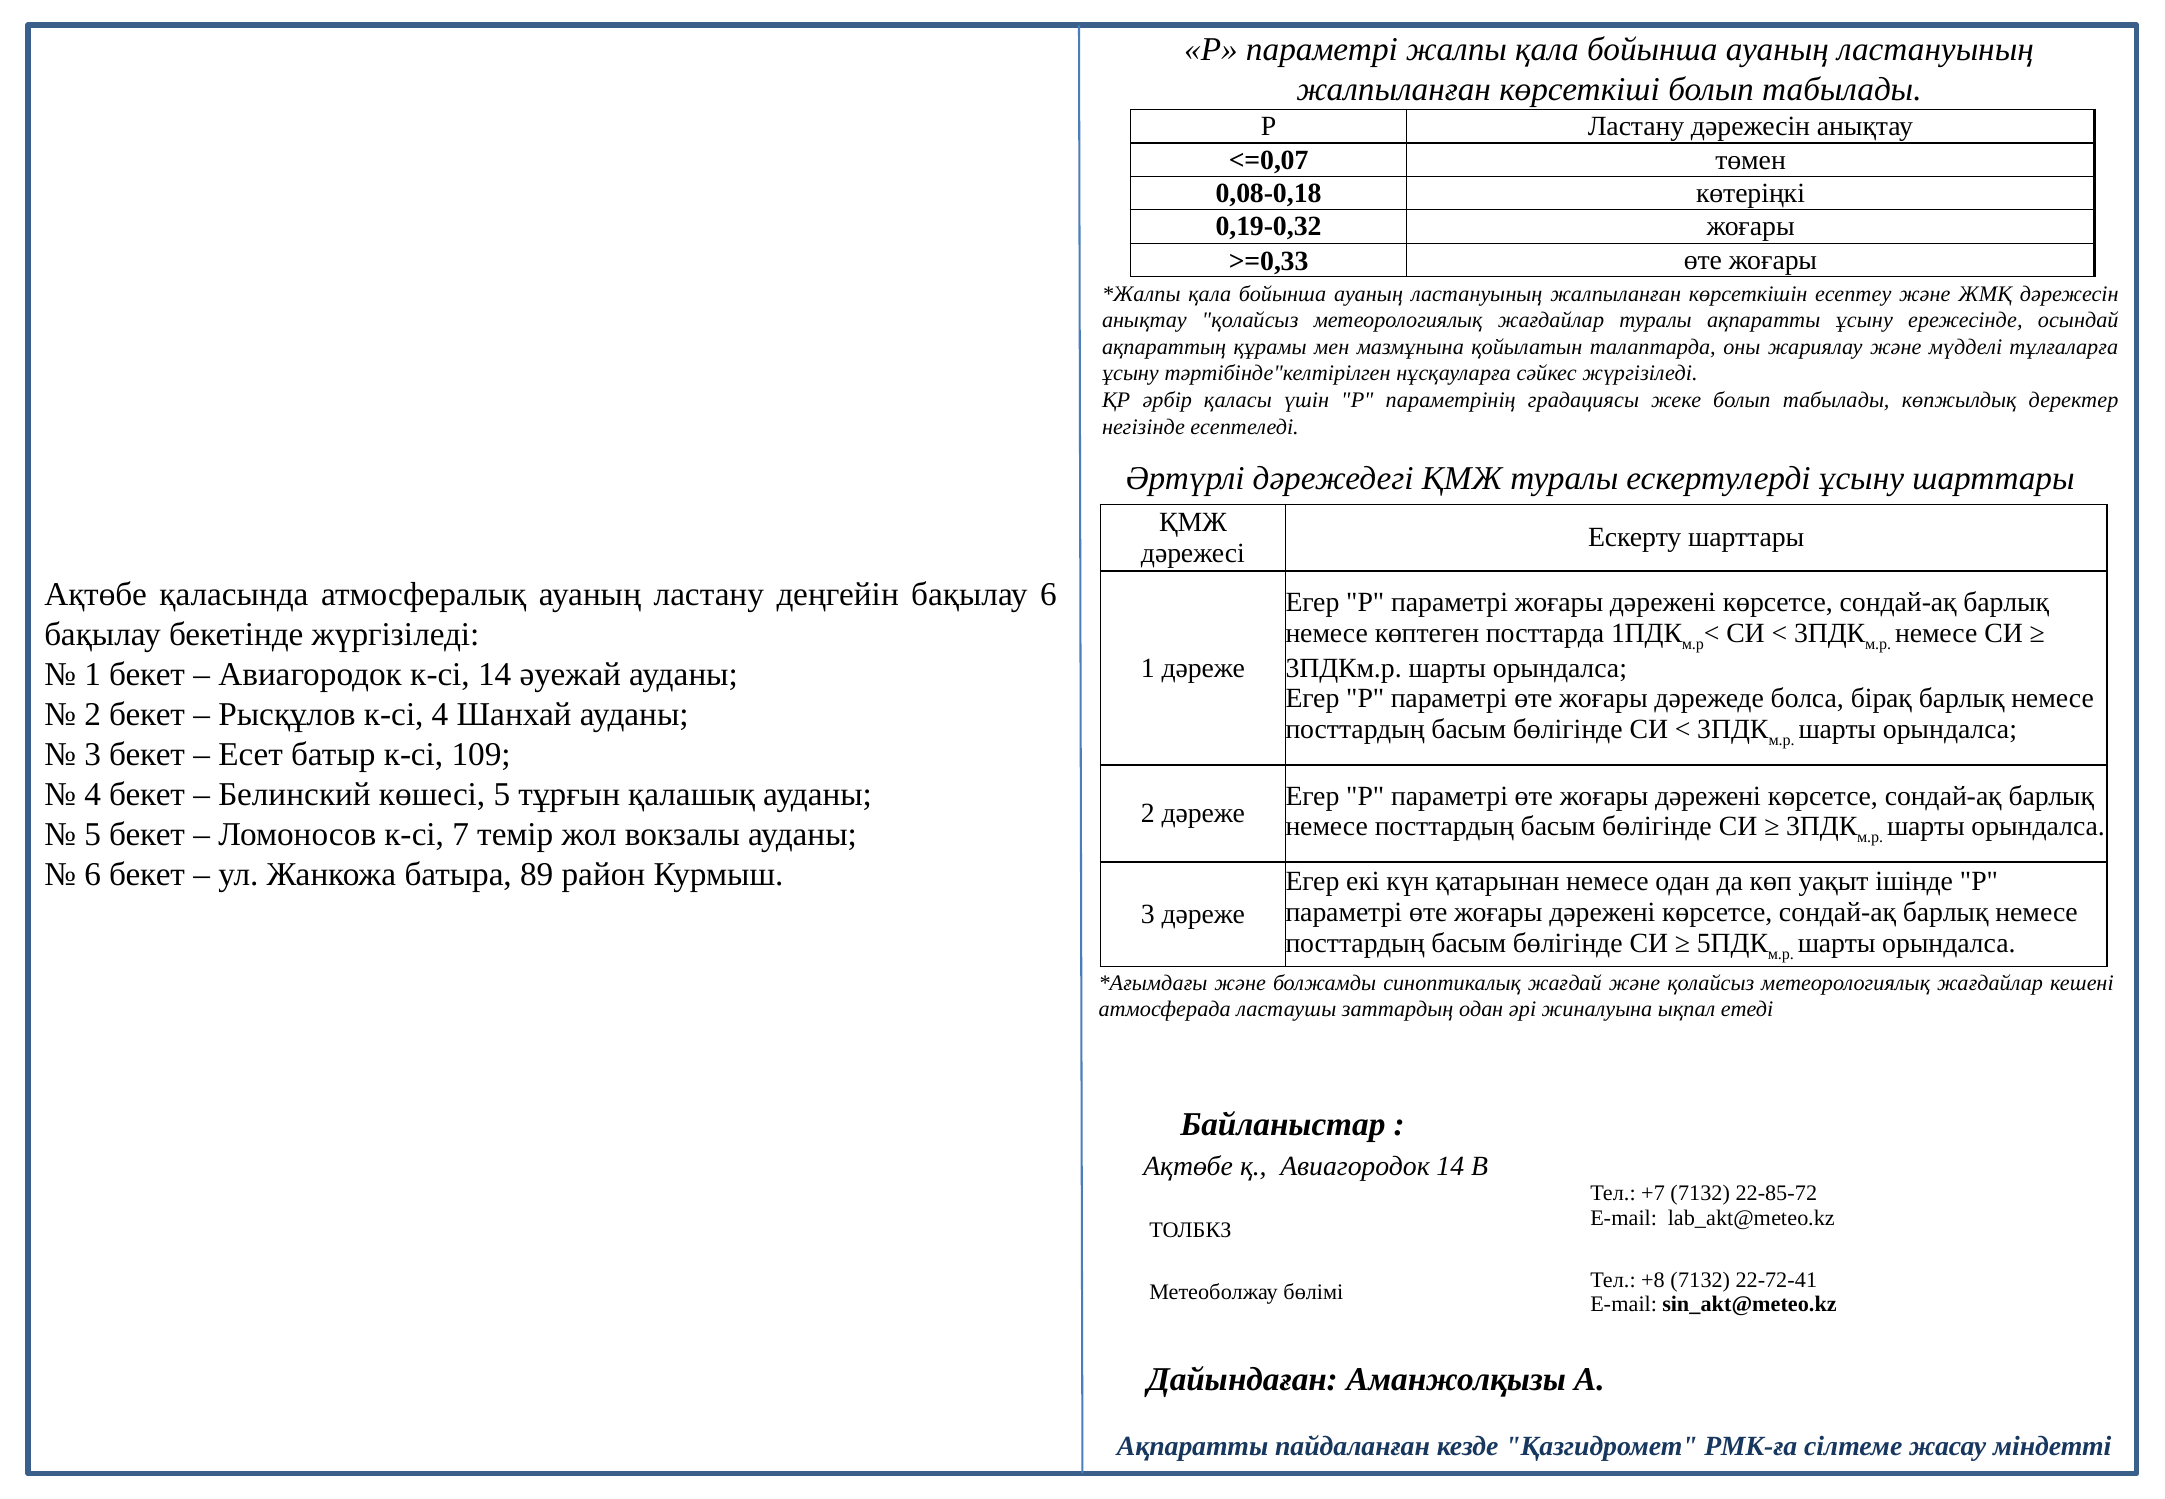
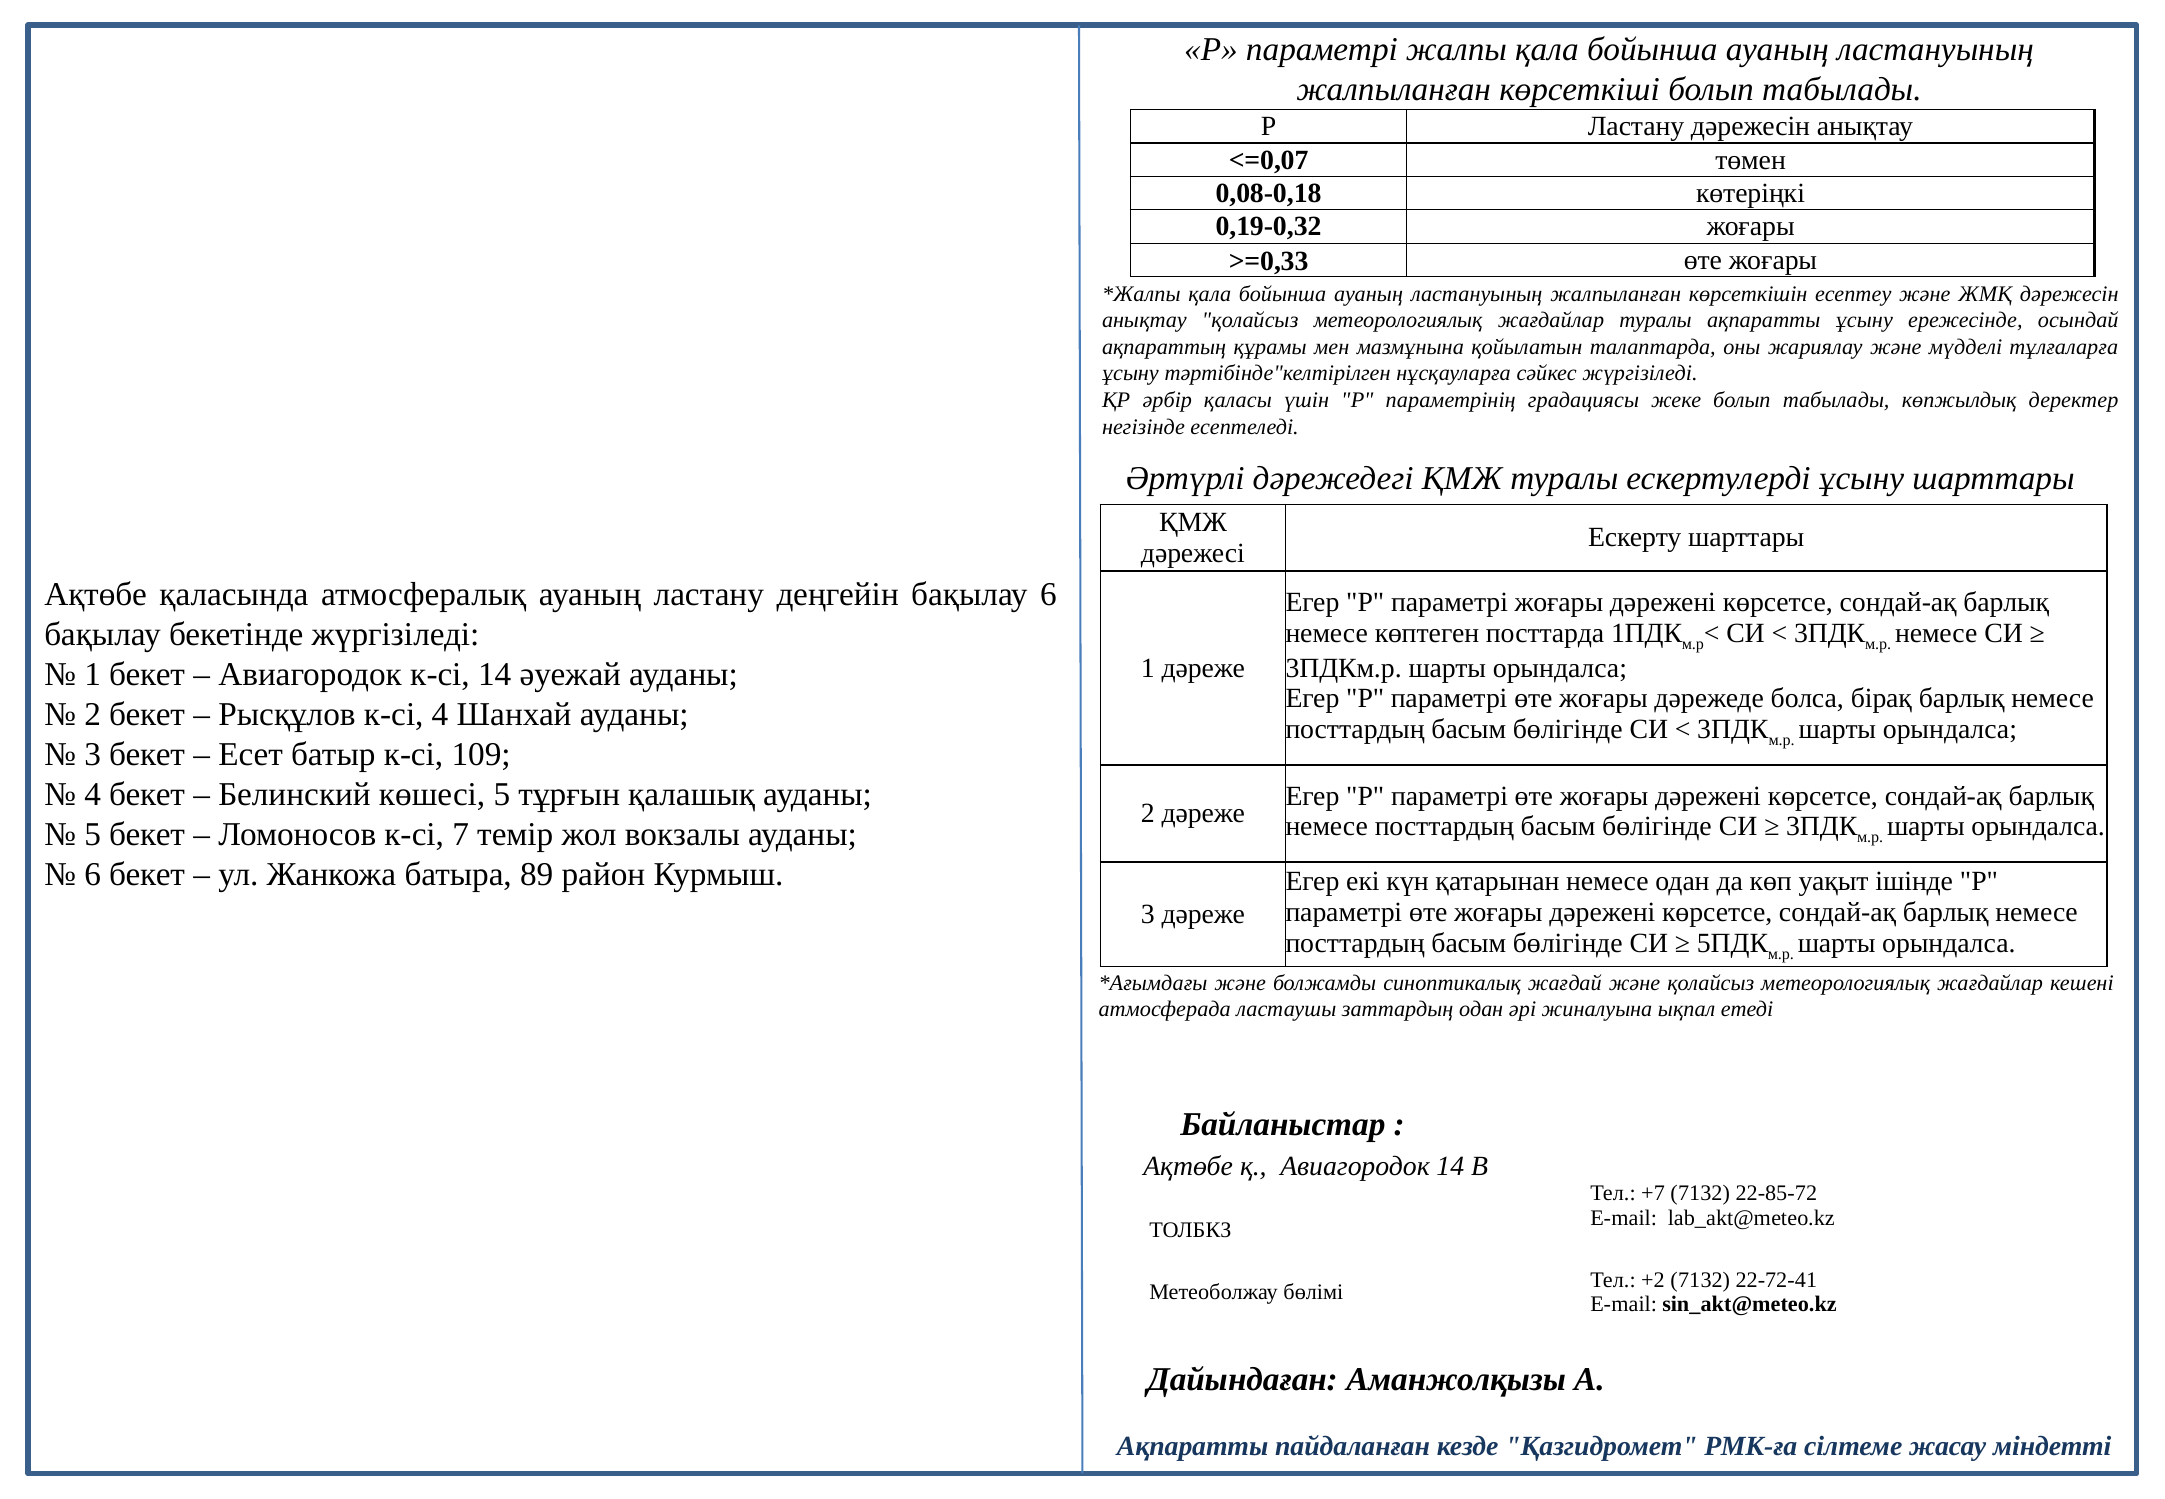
+8: +8 -> +2 (1653, 1280)
